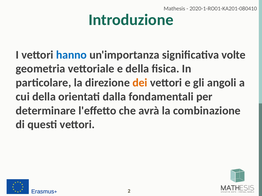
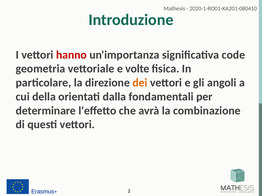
hanno colour: blue -> red (71, 55)
volte: volte -> code (233, 55)
e della: della -> volte (137, 69)
